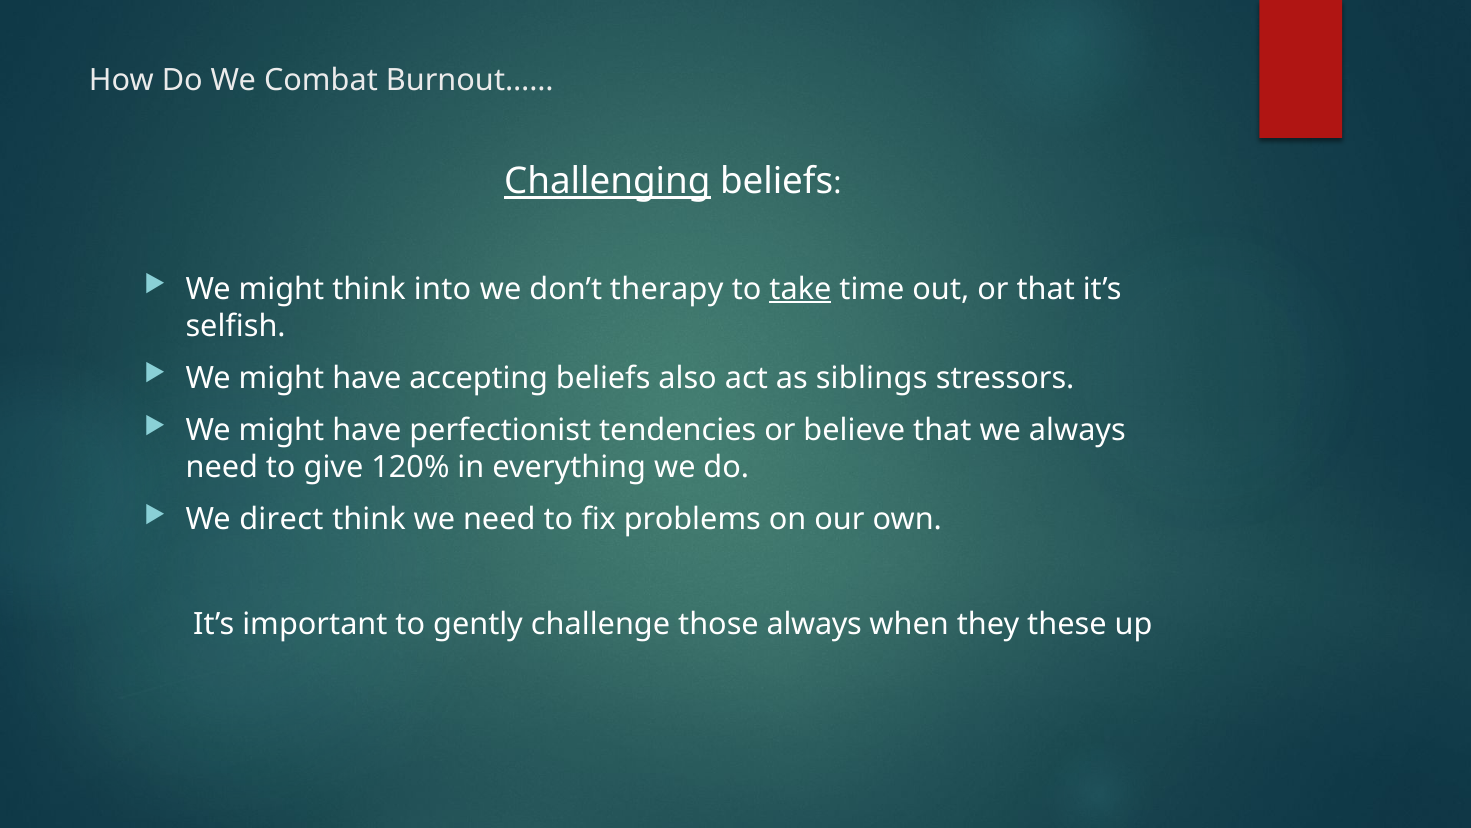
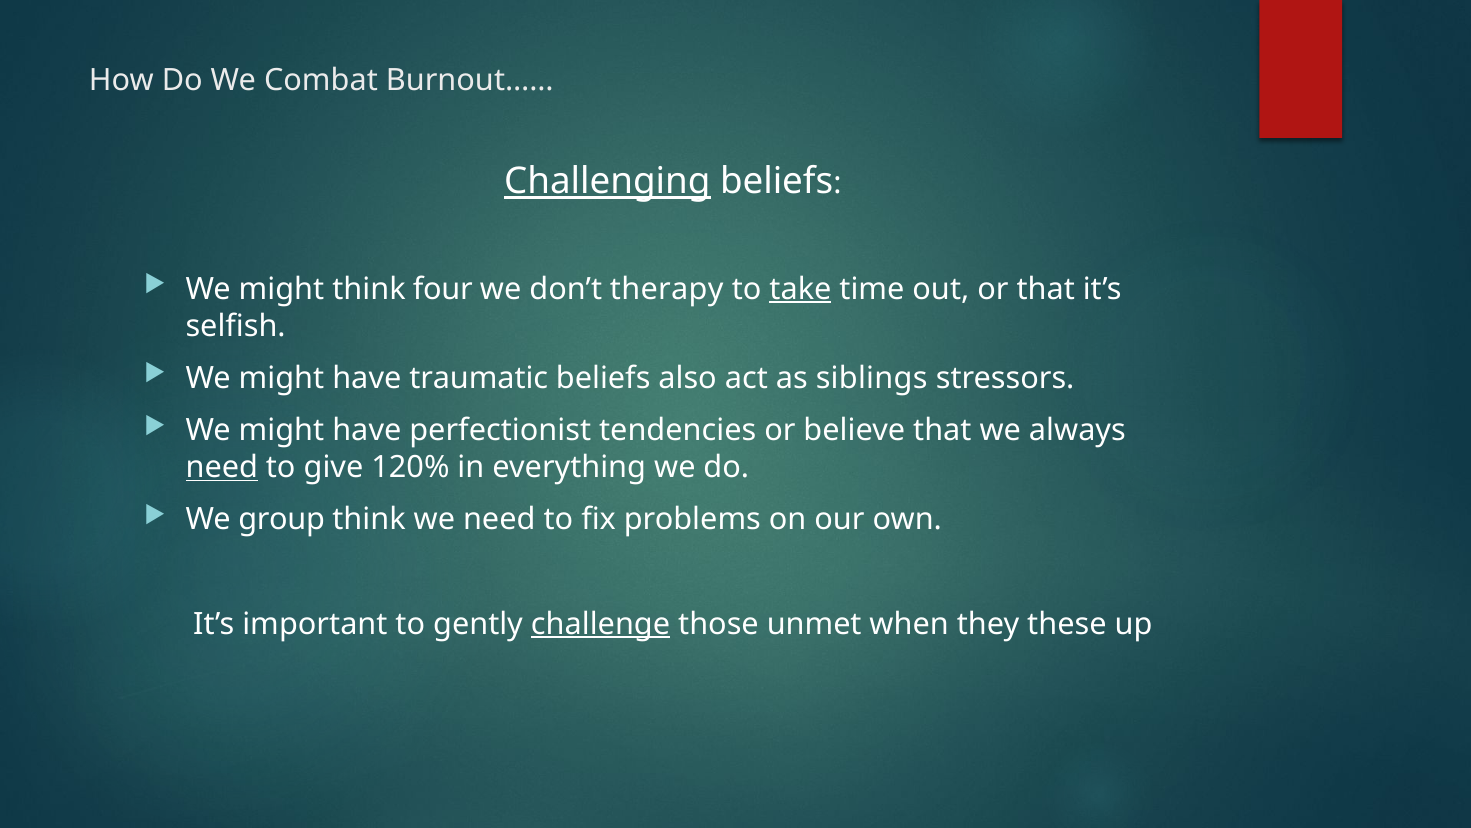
into: into -> four (443, 289)
accepting: accepting -> traumatic (479, 378)
need underline: none -> present (222, 467)
direct: direct -> group (282, 519)
challenge underline: none -> present (601, 624)
those always: always -> unmet (814, 624)
